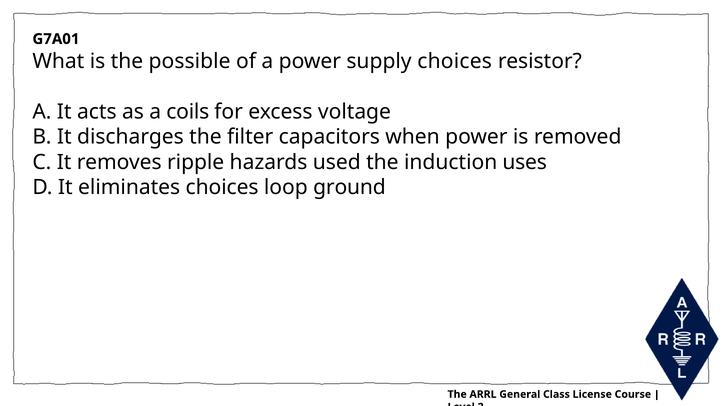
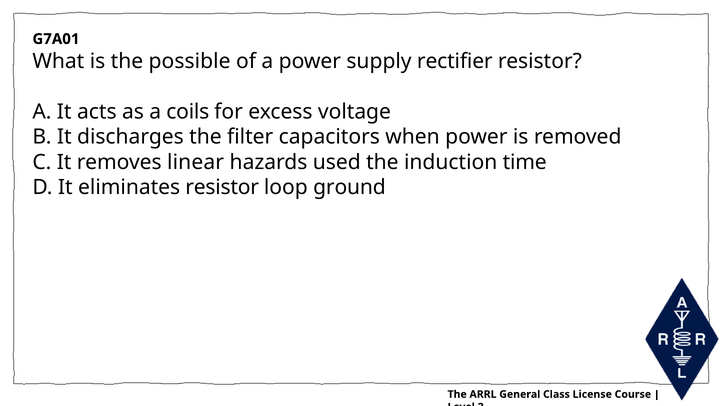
supply choices: choices -> rectifier (455, 61)
ripple: ripple -> linear (196, 162)
uses: uses -> time (525, 162)
eliminates choices: choices -> resistor (222, 188)
